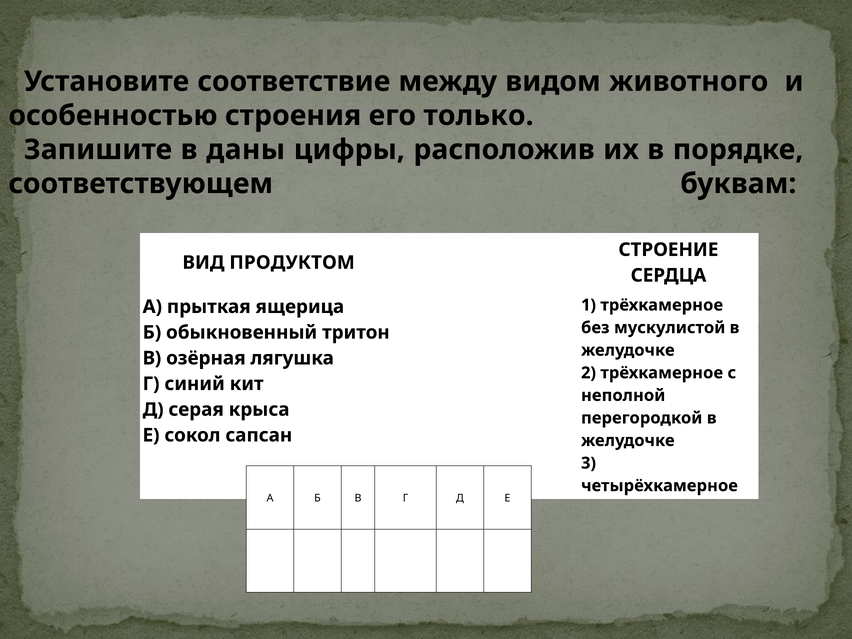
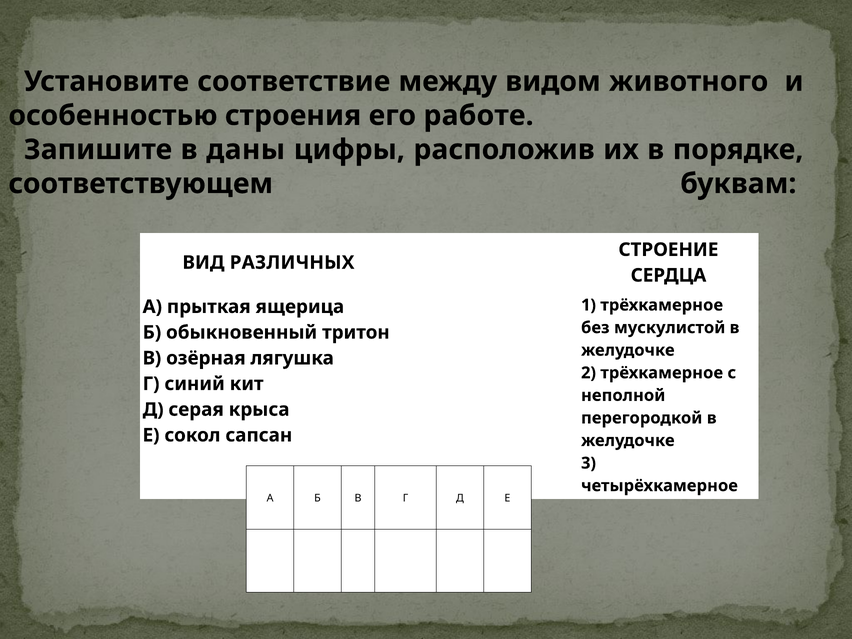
только: только -> работе (479, 116)
ПРОДУКТОМ: ПРОДУКТОМ -> РАЗЛИЧНЫХ (292, 263)
